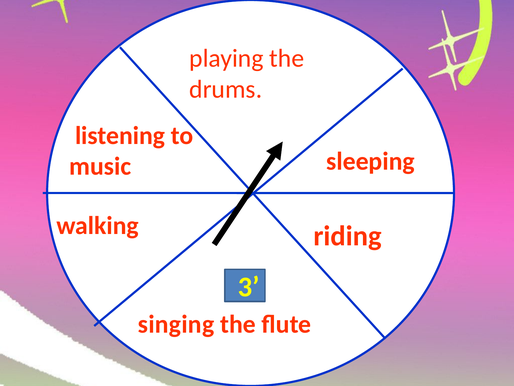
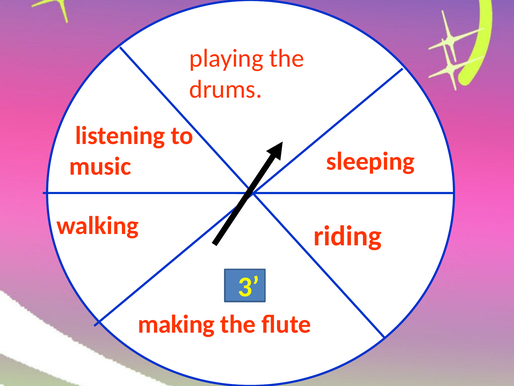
singing: singing -> making (176, 324)
